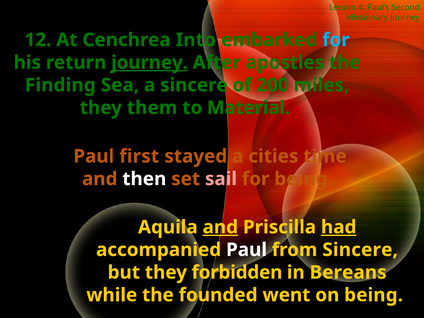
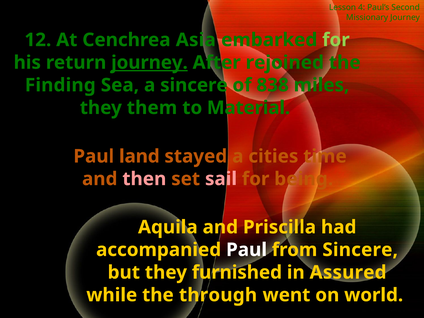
Into: Into -> Asia (196, 40)
for colour: light blue -> light green (336, 40)
apostles: apostles -> rejoined (285, 63)
200: 200 -> 838 (273, 85)
first: first -> land (139, 156)
then colour: white -> pink (144, 179)
and underline: present -> none (220, 227)
had underline: present -> none (339, 227)
forbidden: forbidden -> furnished (237, 272)
Bereans: Bereans -> Assured (348, 272)
founded: founded -> through (218, 295)
on being: being -> world (374, 295)
